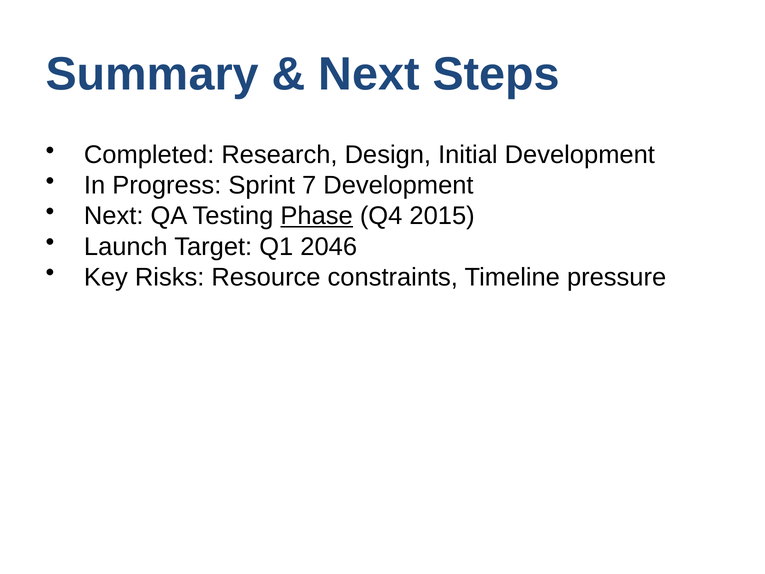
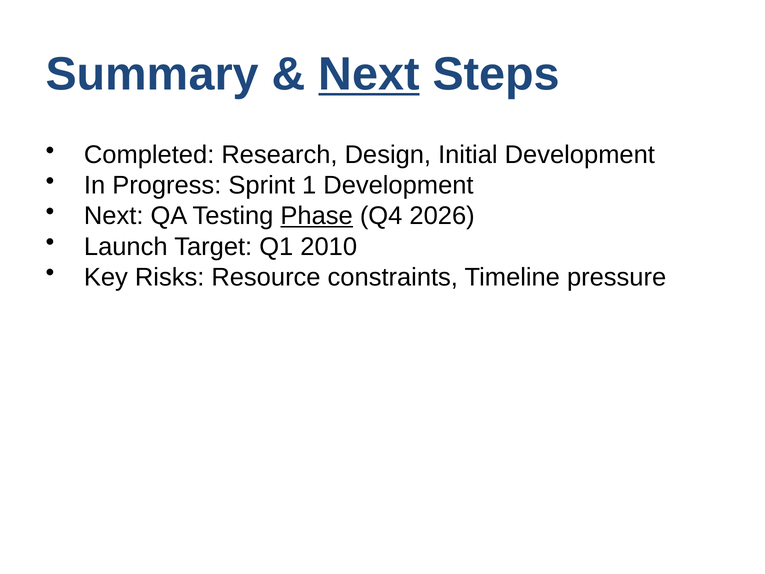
Next underline: none -> present (369, 74)
7: 7 -> 1 (309, 185)
2015: 2015 -> 2026 (442, 216)
2046: 2046 -> 2010 (329, 247)
